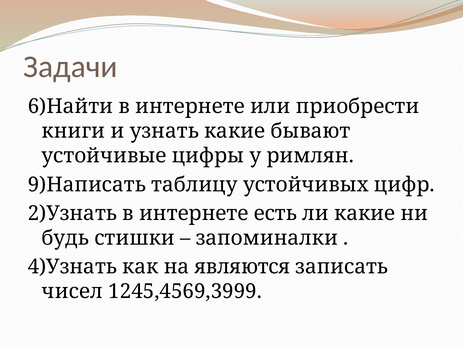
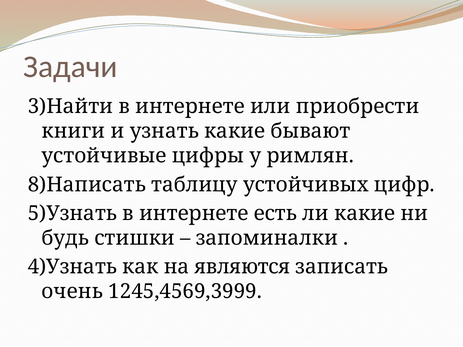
6)Найти: 6)Найти -> 3)Найти (70, 106)
9)Написать: 9)Написать -> 8)Написать (87, 185)
2)Узнать: 2)Узнать -> 5)Узнать (72, 214)
чисел: чисел -> очень (72, 292)
